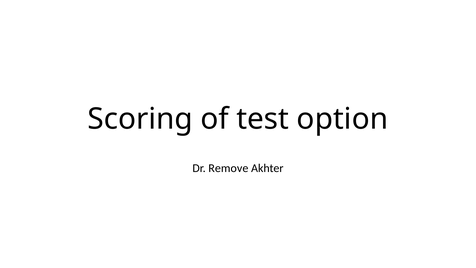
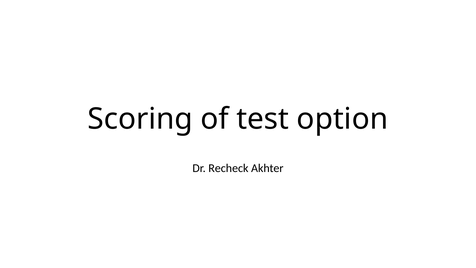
Remove: Remove -> Recheck (228, 168)
